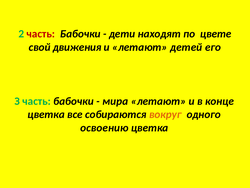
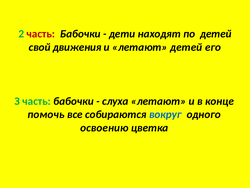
по цвете: цвете -> детей (216, 34)
мира: мира -> слуха (115, 101)
цветка: цветка -> помочь (46, 114)
вокруг colour: orange -> blue (165, 114)
